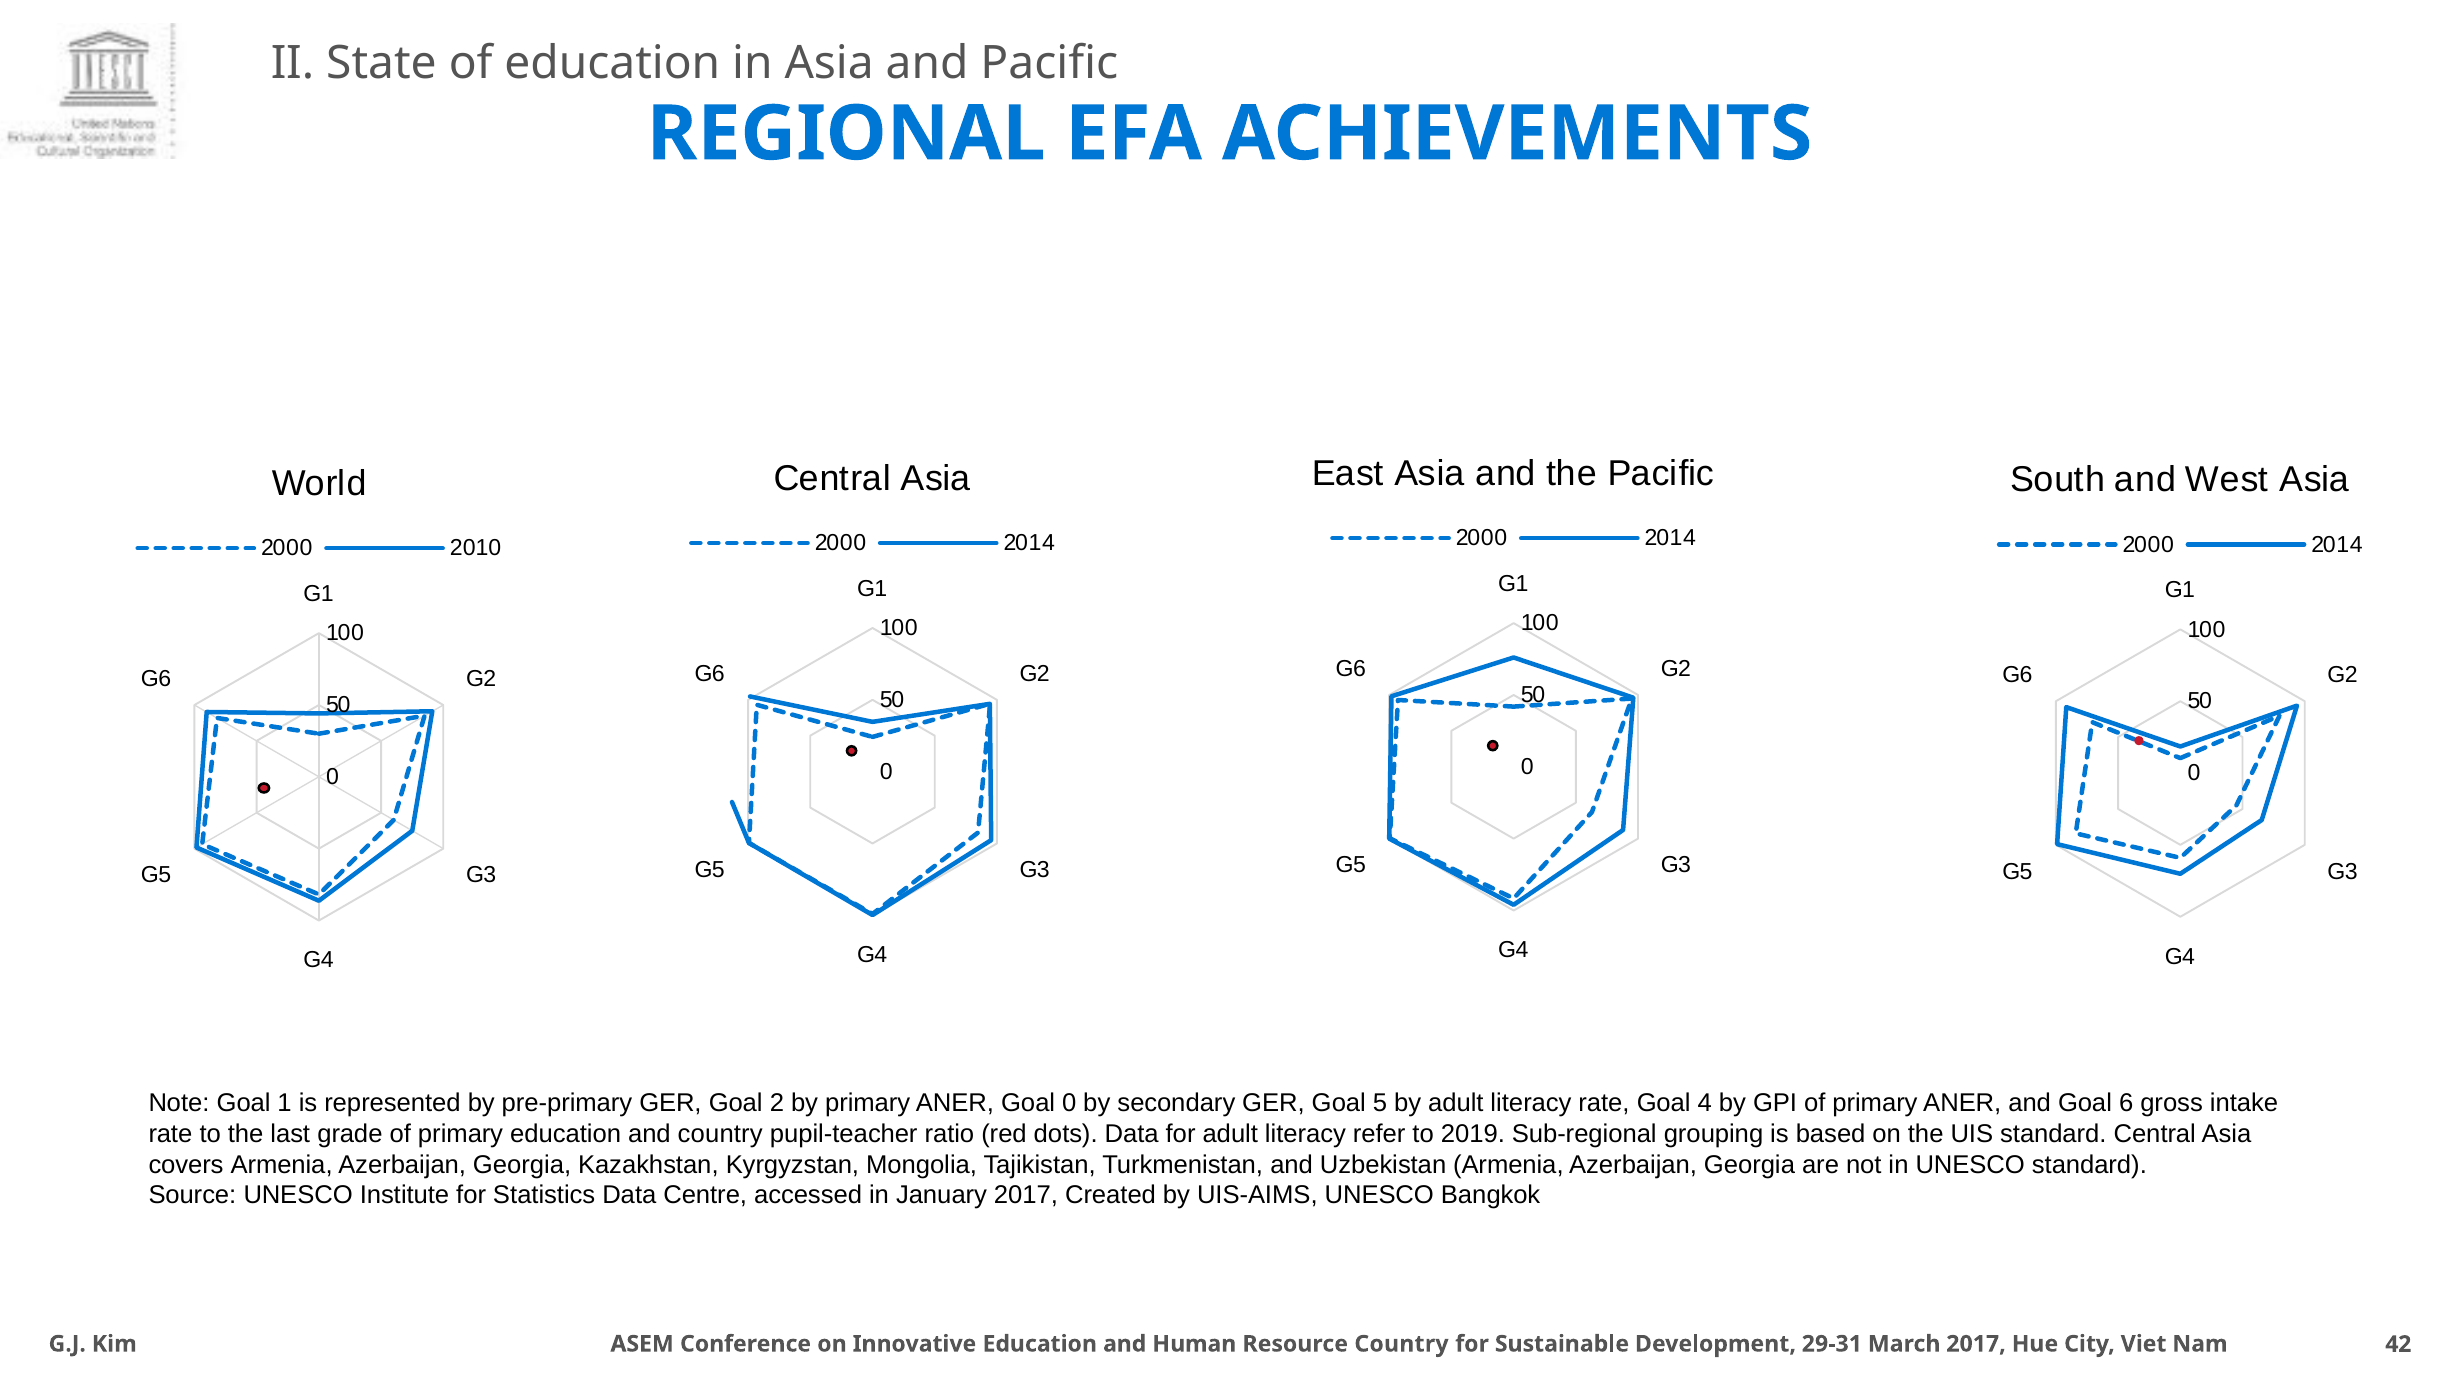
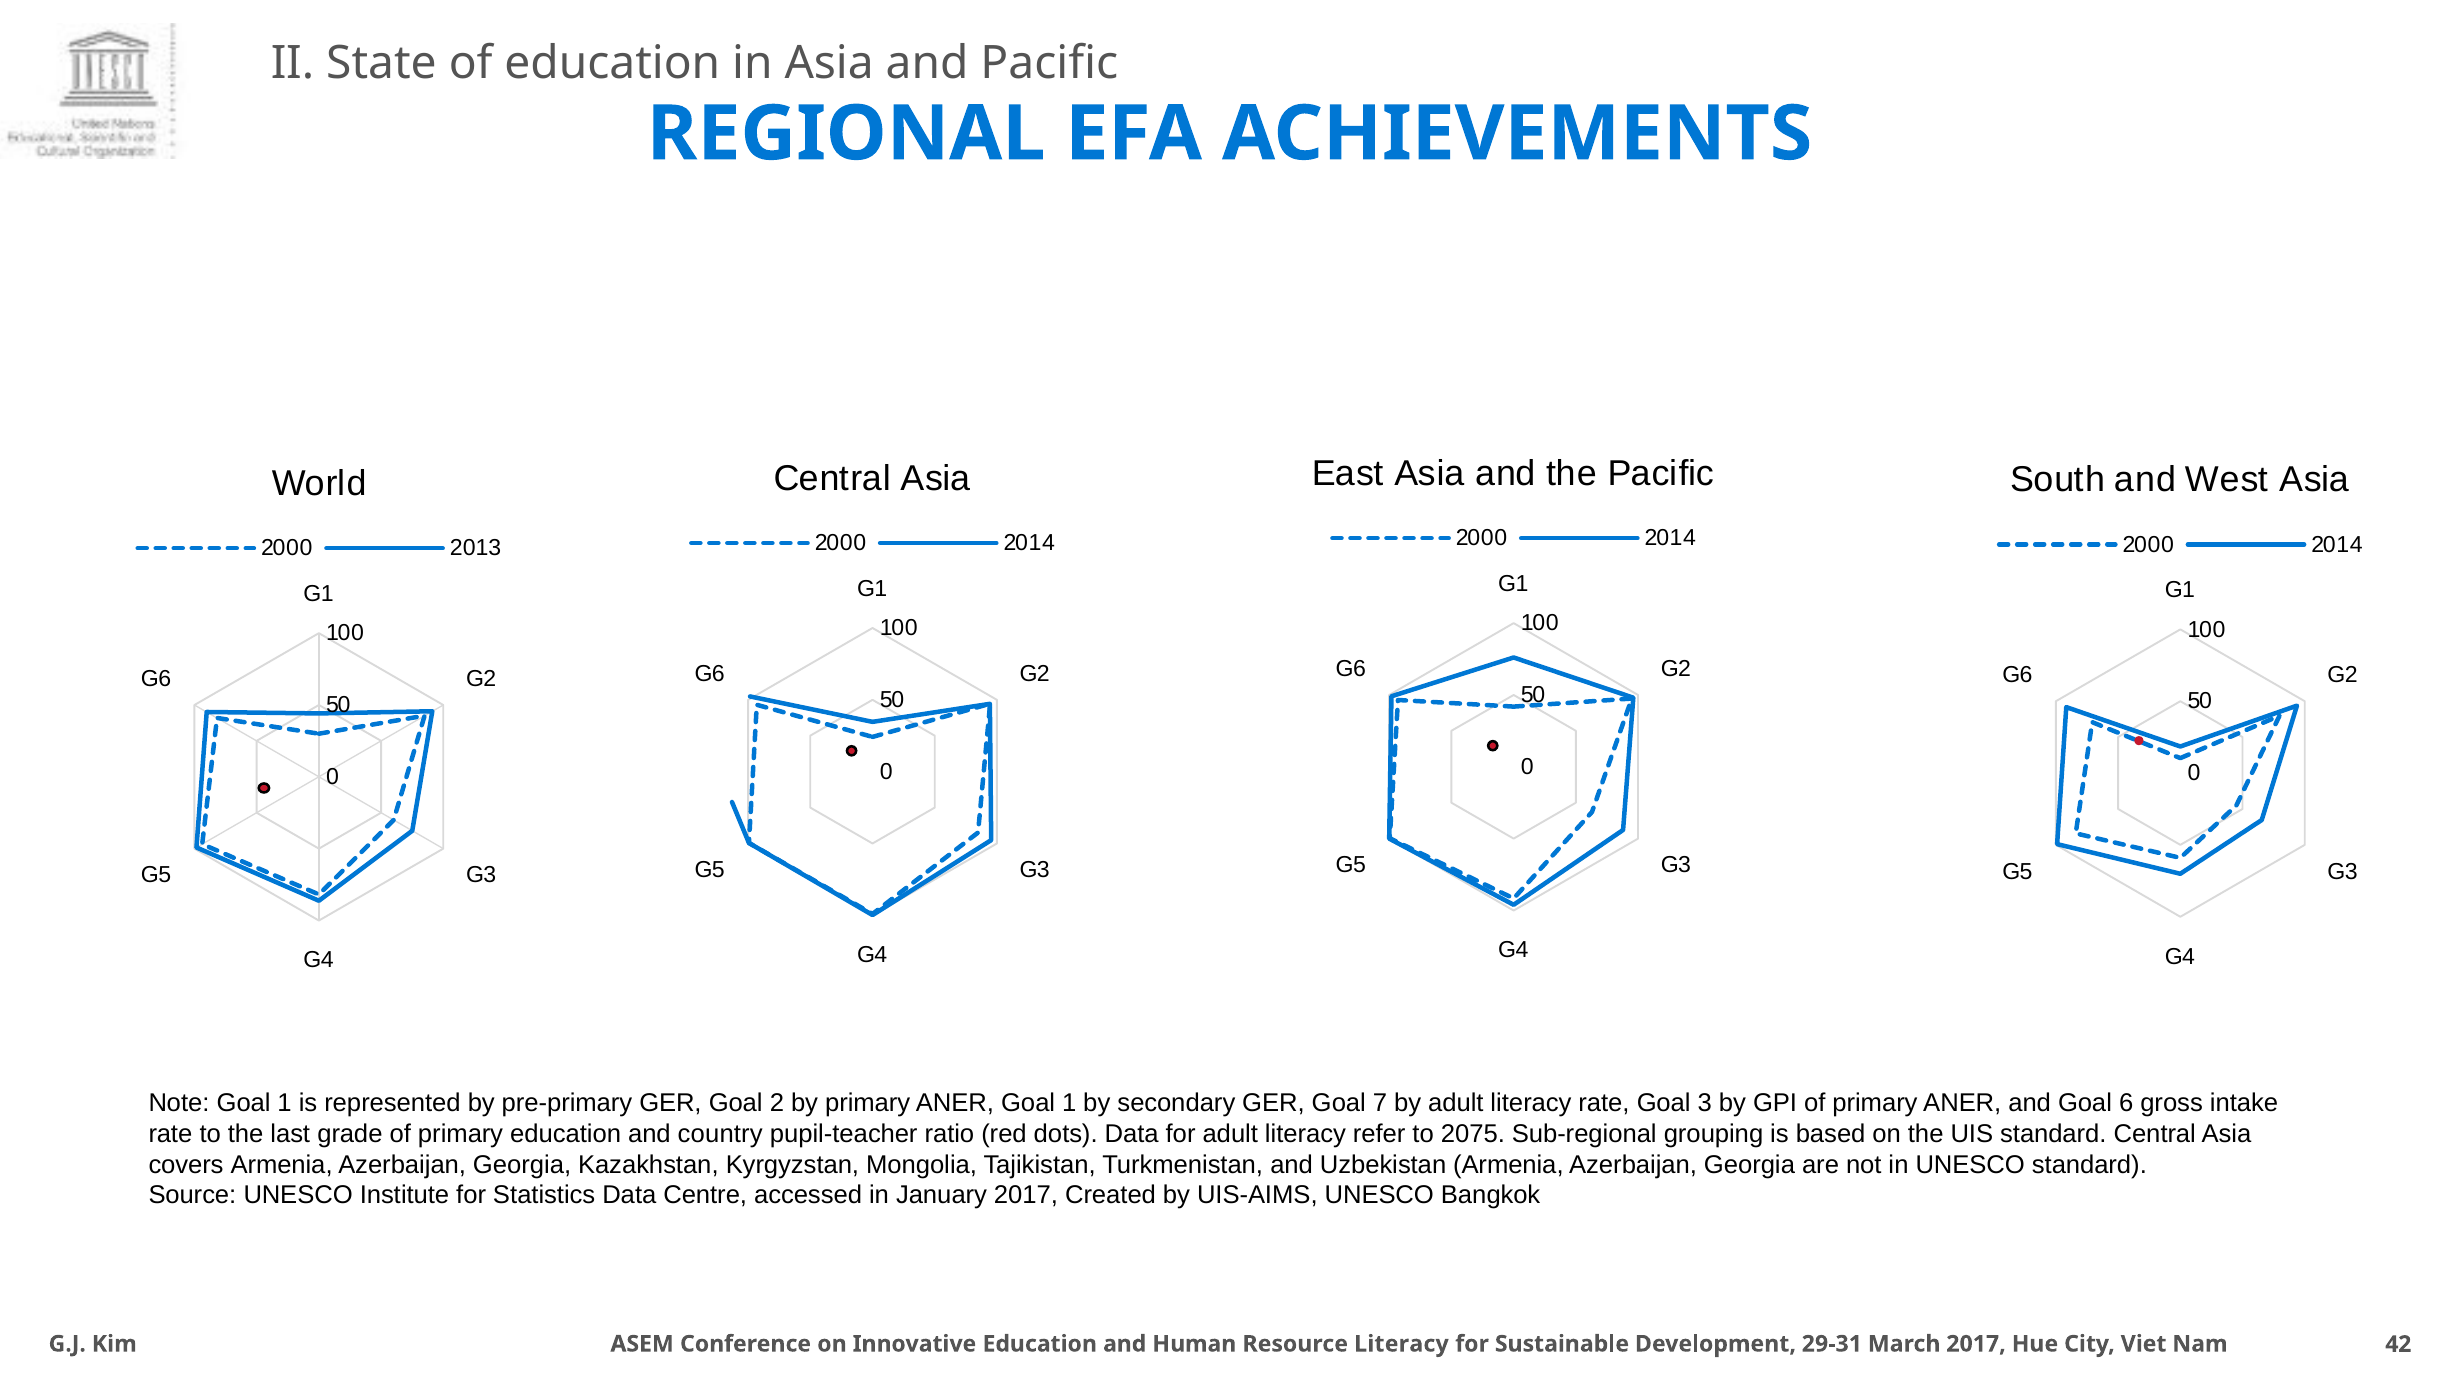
2010: 2010 -> 2013 (476, 548)
ANER Goal 0: 0 -> 1 (1069, 1103)
5: 5 -> 7 (1380, 1103)
4: 4 -> 3 (1705, 1103)
2019: 2019 -> 2075 (1473, 1134)
Resource Country: Country -> Literacy (1401, 1344)
